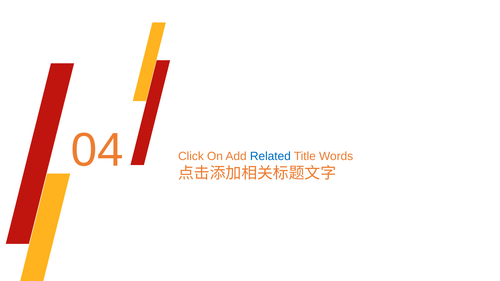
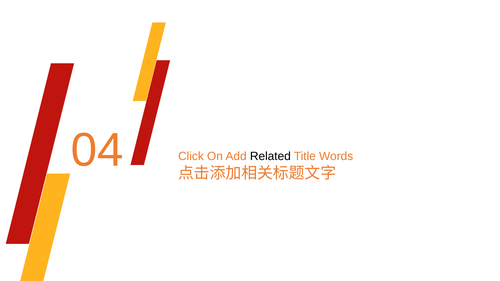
Related colour: blue -> black (270, 156)
